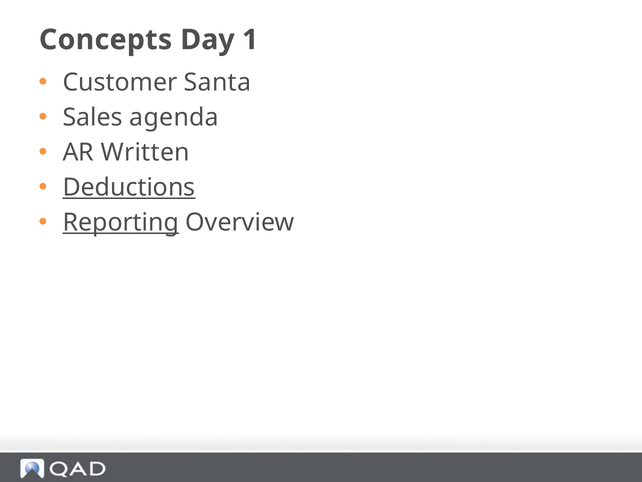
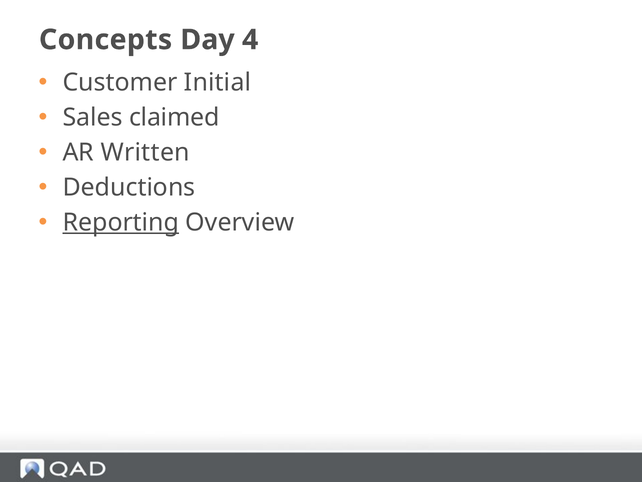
1: 1 -> 4 (250, 40)
Santa: Santa -> Initial (218, 83)
agenda: agenda -> claimed (174, 118)
Deductions underline: present -> none (129, 187)
